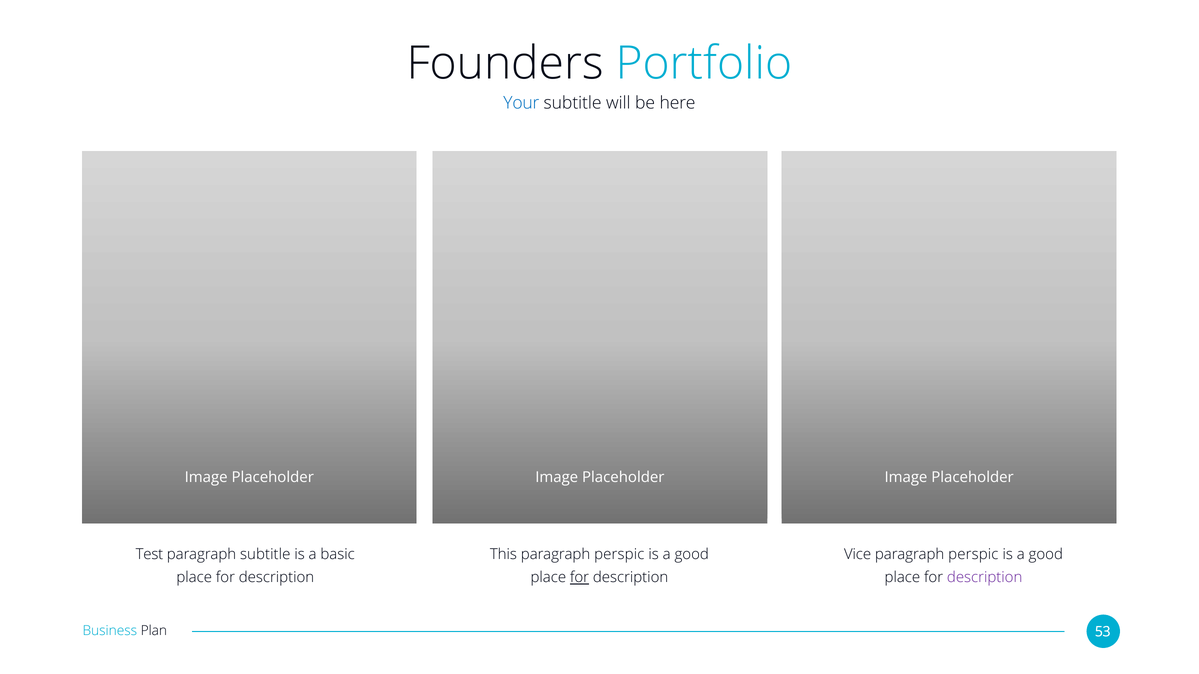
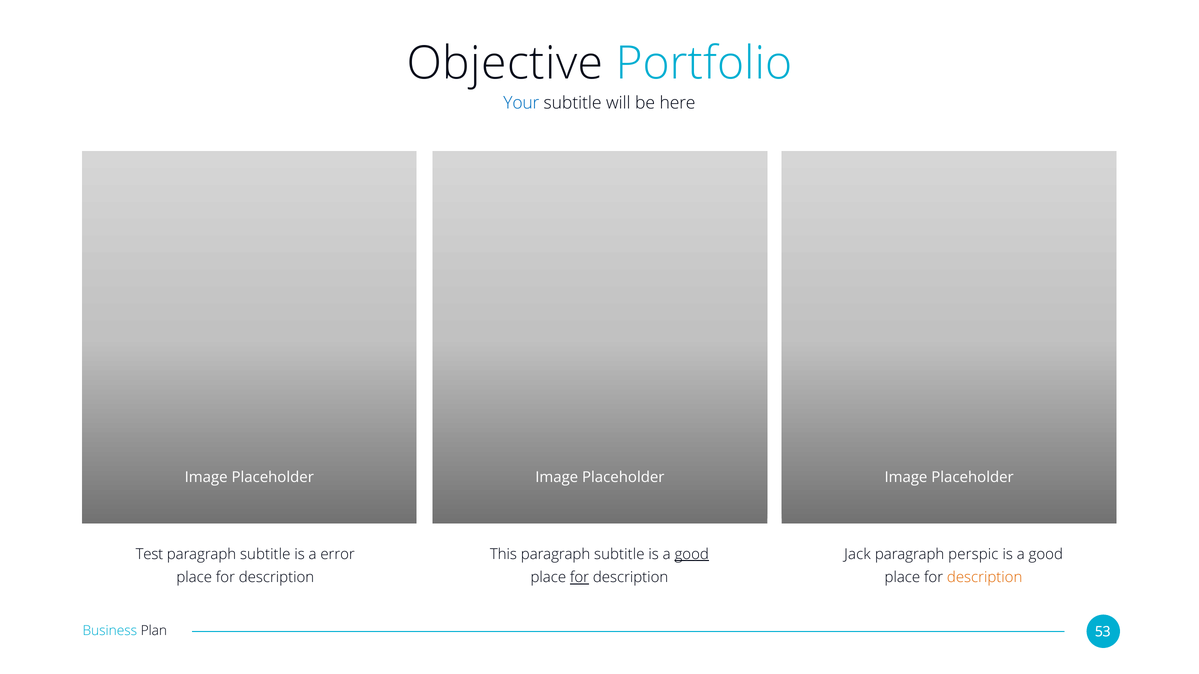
Founders: Founders -> Objective (505, 64)
basic: basic -> error (338, 555)
This paragraph perspic: perspic -> subtitle (619, 555)
good underline: none -> present (692, 555)
Vice: Vice -> Jack (857, 555)
description colour: purple -> orange (985, 578)
